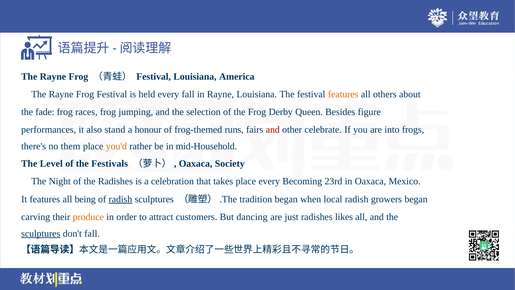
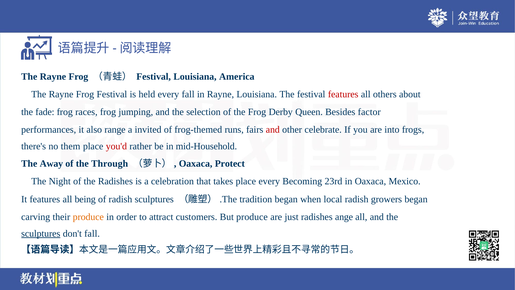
features colour: orange -> red (343, 94)
figure: figure -> factor (369, 112)
stand: stand -> range (115, 130)
honour: honour -> invited (148, 130)
you'd colour: orange -> red (116, 146)
Level: Level -> Away (51, 164)
Festivals: Festivals -> Through (110, 164)
Society: Society -> Protect (230, 164)
radish underline: present -> none (120, 199)
But dancing: dancing -> produce (252, 217)
likes: likes -> ange (344, 217)
